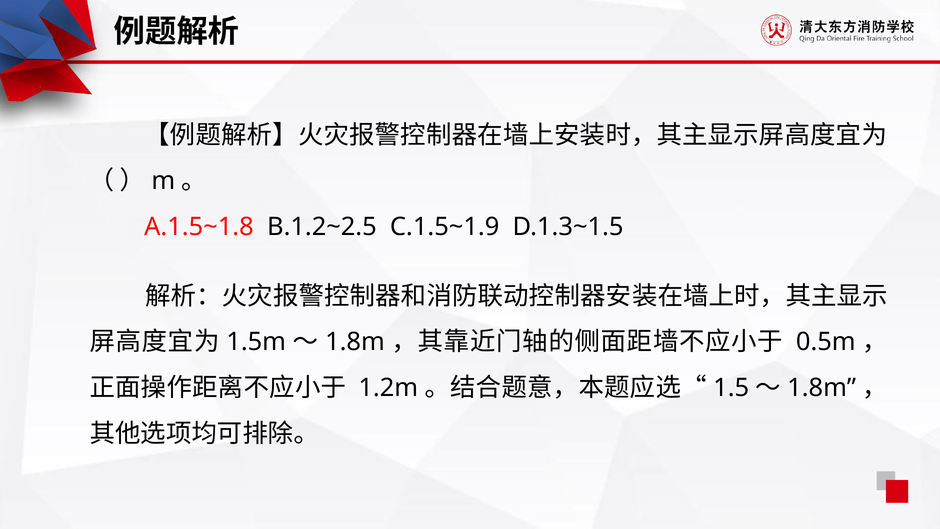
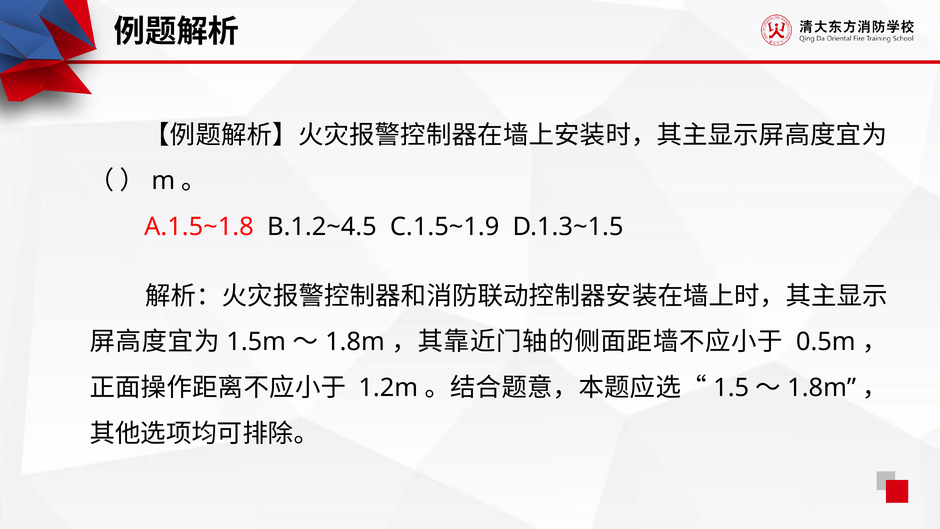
B.1.2~2.5: B.1.2~2.5 -> B.1.2~4.5 (322, 227)
